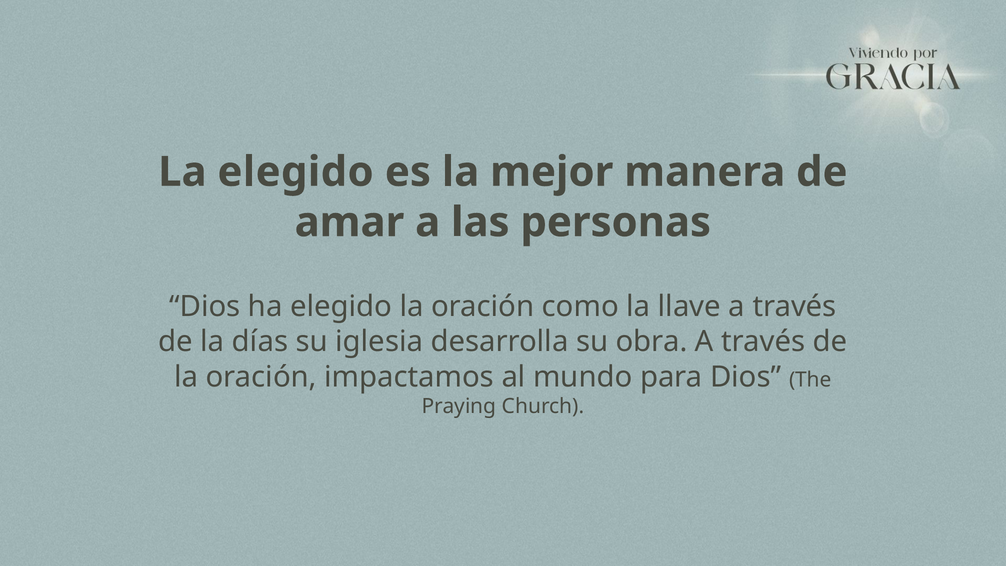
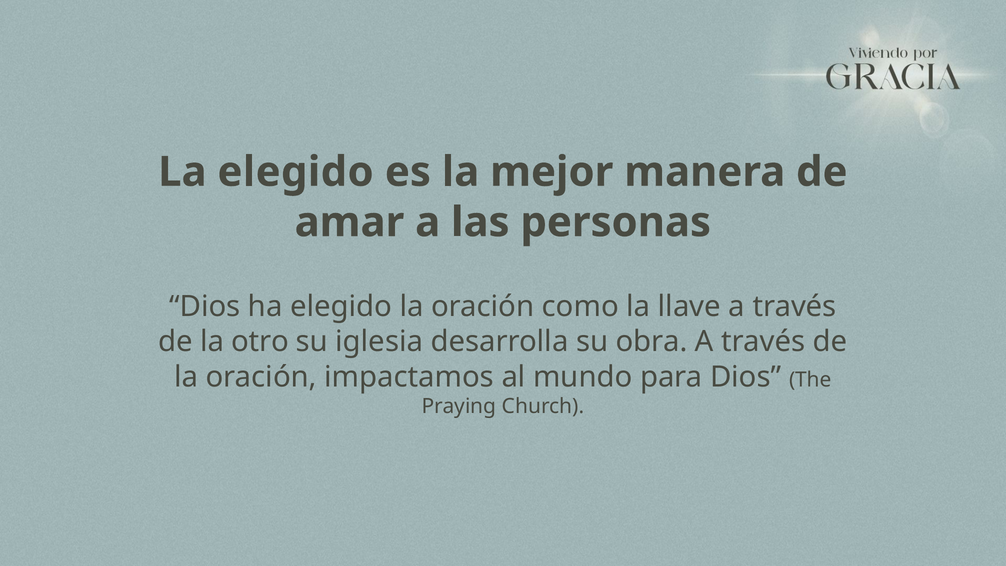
días: días -> otro (260, 342)
